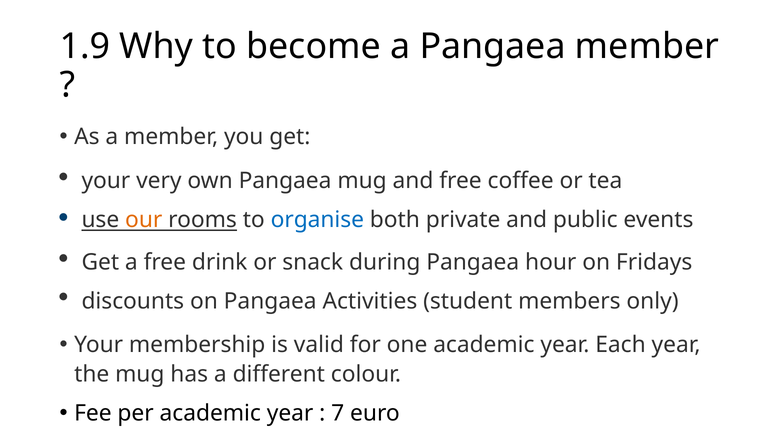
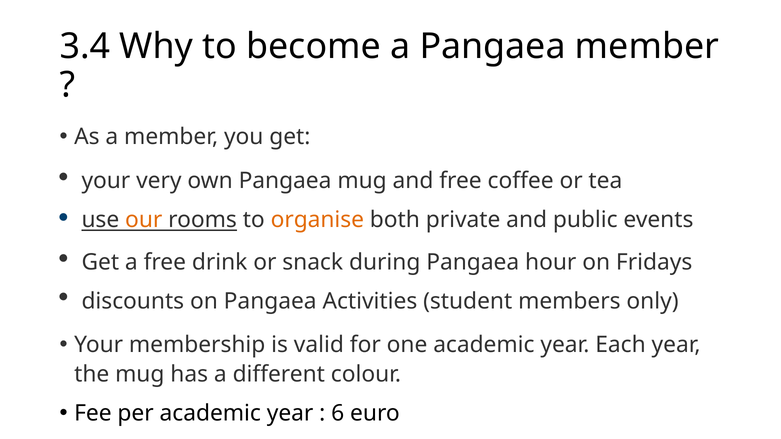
1.9: 1.9 -> 3.4 (85, 46)
organise colour: blue -> orange (317, 220)
7: 7 -> 6 (338, 413)
